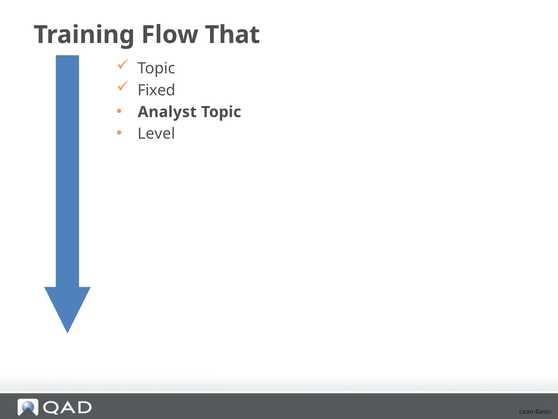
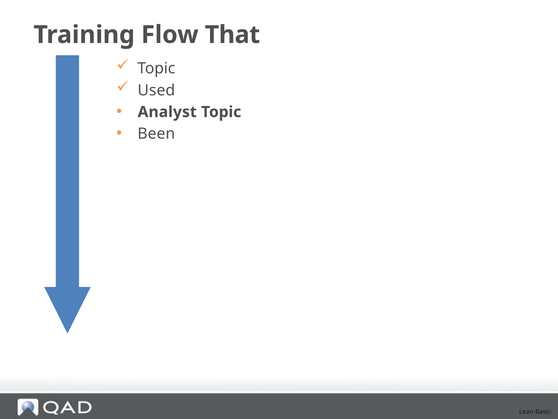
Fixed: Fixed -> Used (156, 90)
Level: Level -> Been (156, 134)
